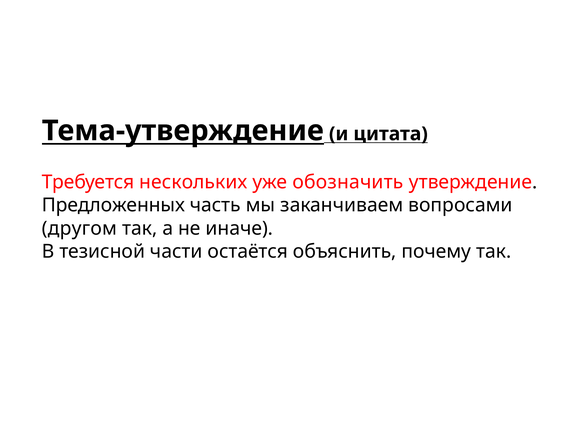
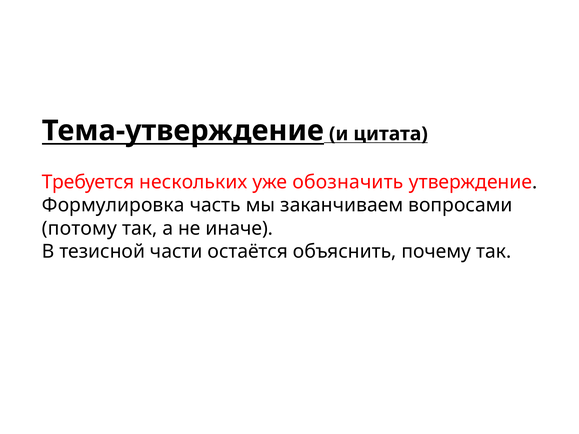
Предложенных: Предложенных -> Формулировка (113, 205)
другом: другом -> потому (79, 229)
